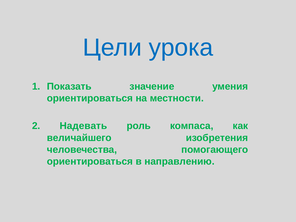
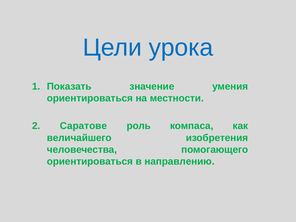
Надевать: Надевать -> Саратове (83, 126)
